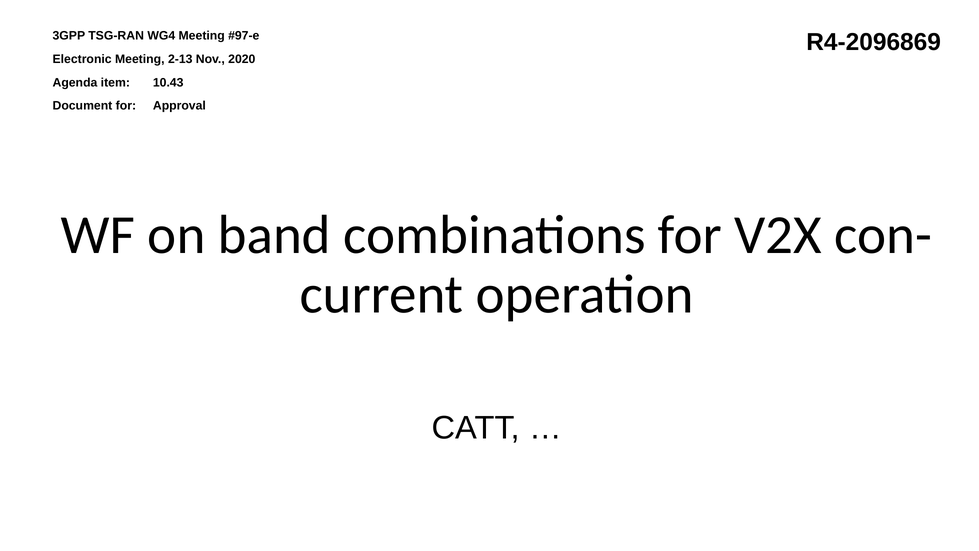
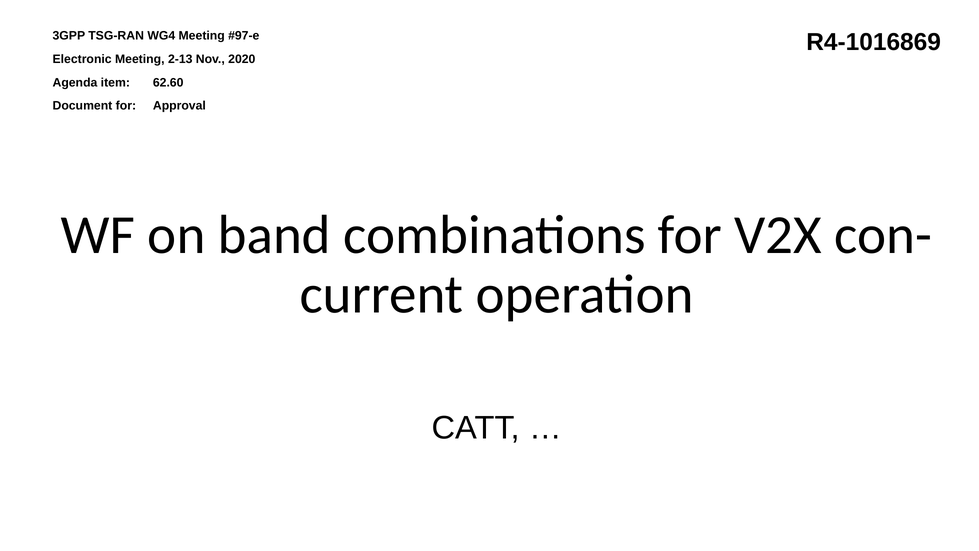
R4-2096869: R4-2096869 -> R4-1016869 (874, 42)
10.43: 10.43 -> 62.60 (168, 82)
